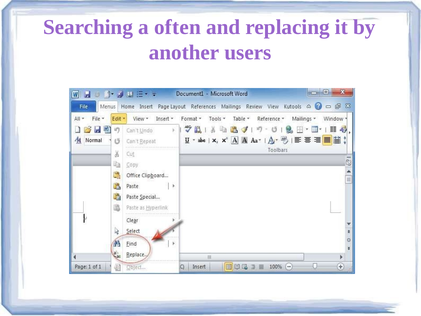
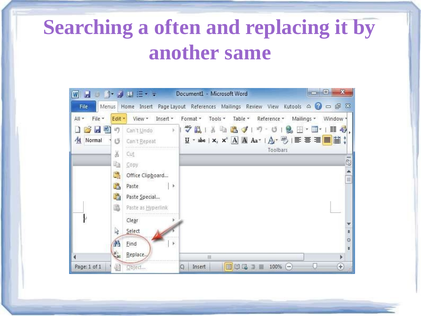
users: users -> same (248, 52)
